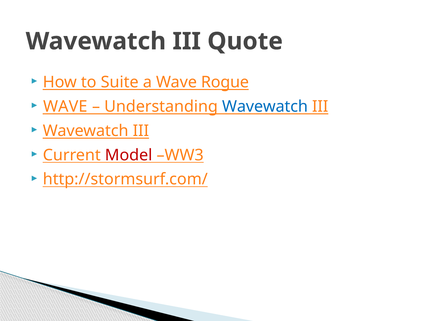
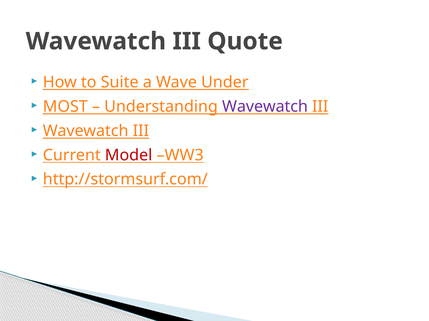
Rogue: Rogue -> Under (225, 82)
WAVE: WAVE -> MOST (65, 107)
Wavewatch colour: blue -> purple (265, 107)
